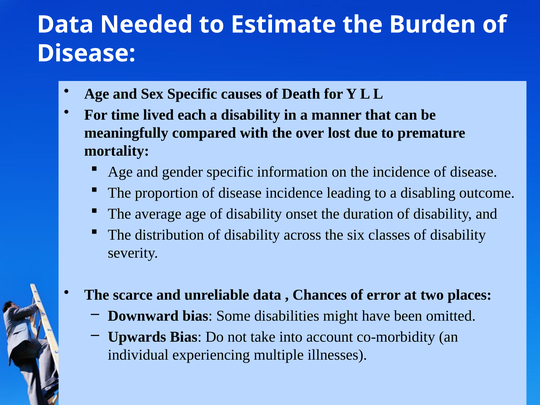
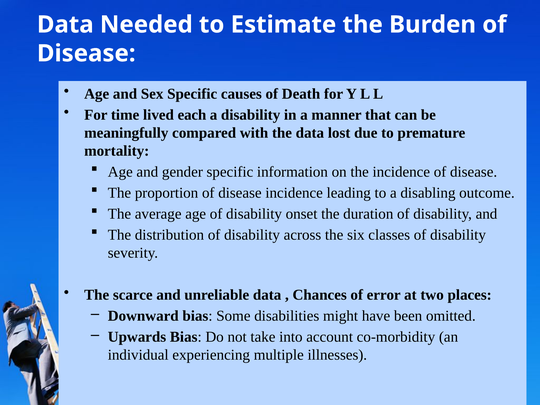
the over: over -> data (310, 133)
